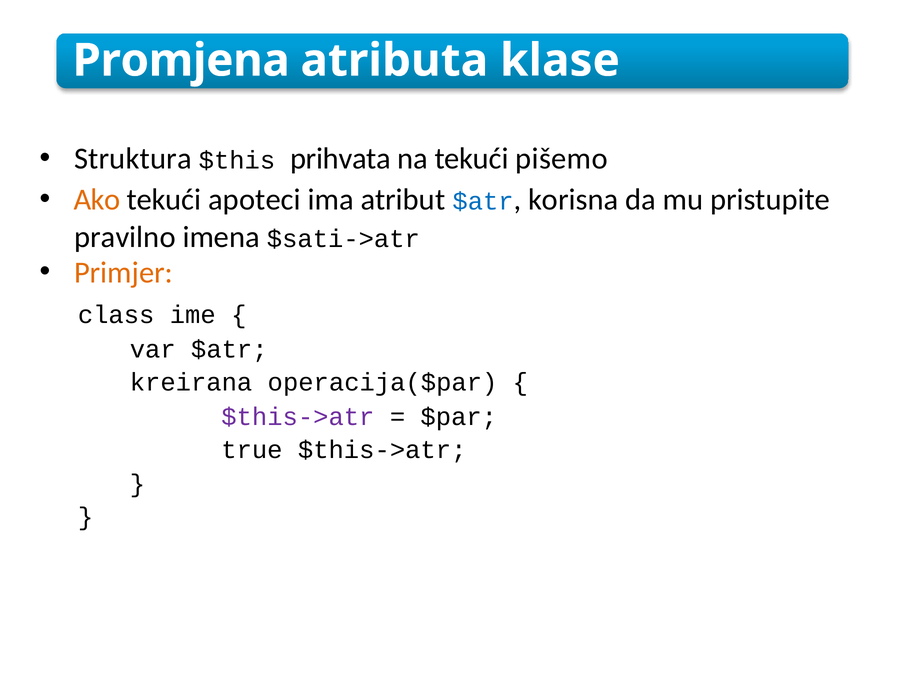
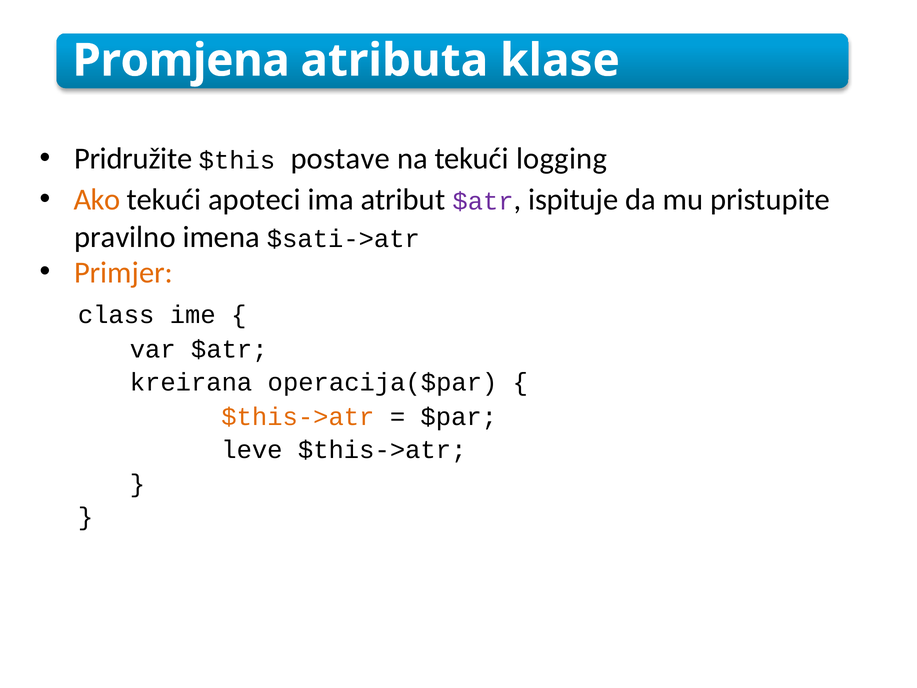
Struktura: Struktura -> Pridružite (133, 159)
prihvata: prihvata -> postave (340, 159)
pišemo: pišemo -> logging (562, 159)
$atr colour: blue -> purple (483, 201)
korisna: korisna -> ispituje (573, 200)
$this->atr colour: purple -> orange (298, 417)
true: true -> leve (252, 450)
